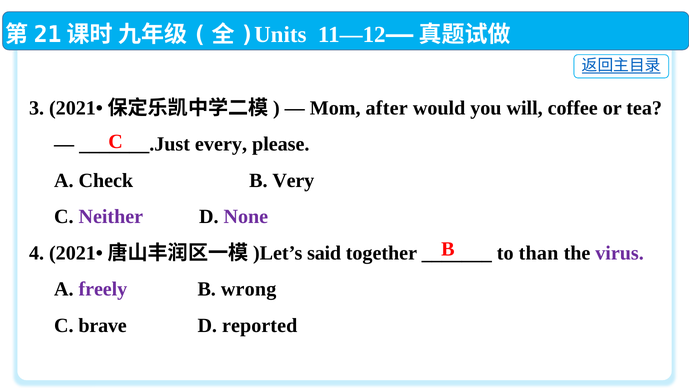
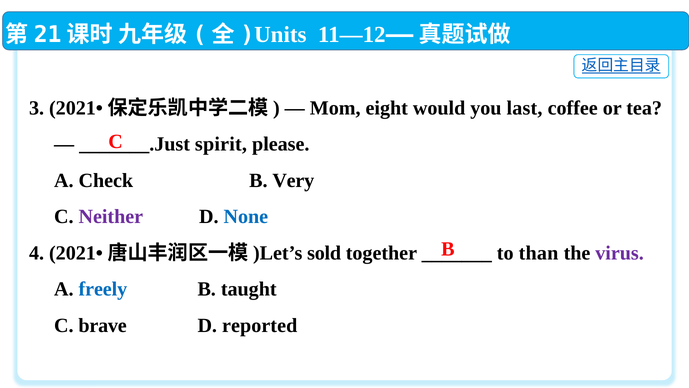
after: after -> eight (387, 108)
will: will -> last (525, 108)
every: every -> spirit (221, 144)
None colour: purple -> blue (246, 217)
said: said -> sold (324, 253)
freely colour: purple -> blue (103, 289)
wrong: wrong -> taught (249, 289)
